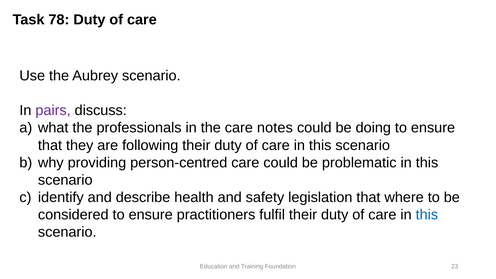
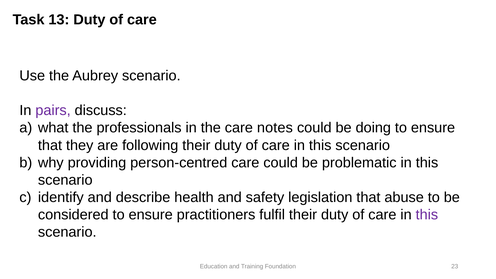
78: 78 -> 13 (59, 20)
where: where -> abuse (404, 197)
this colour: blue -> purple (427, 215)
